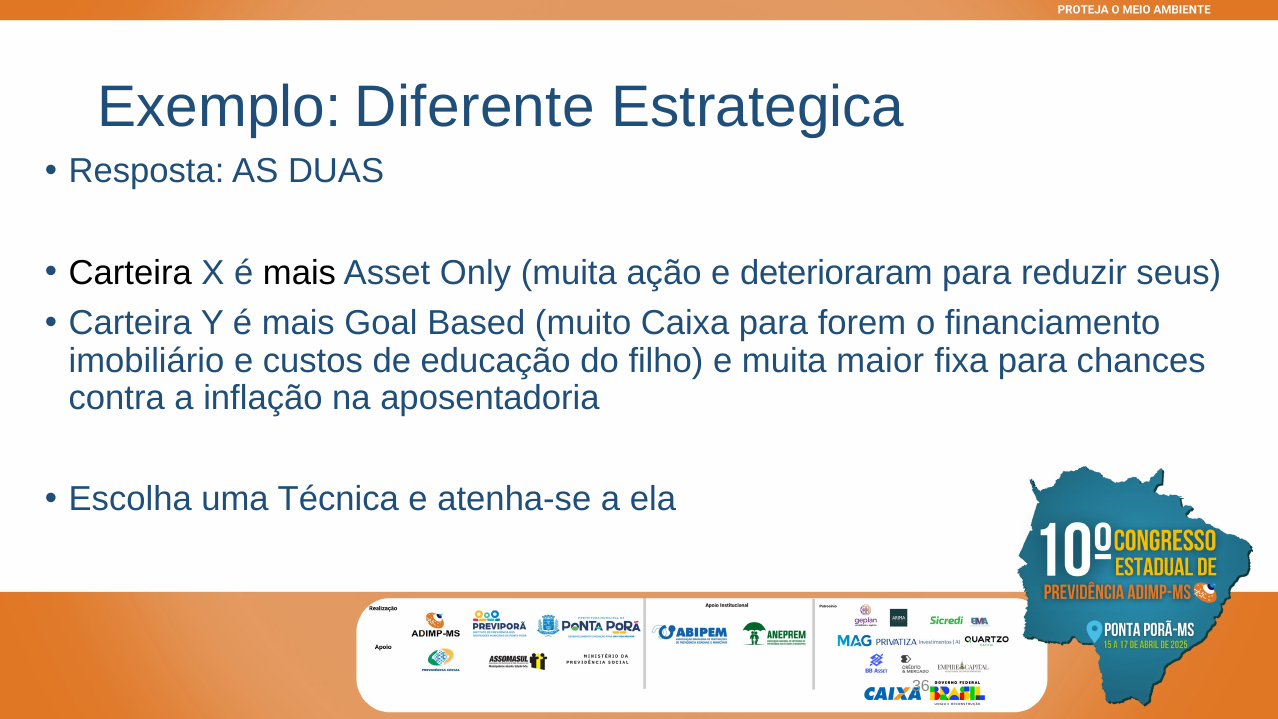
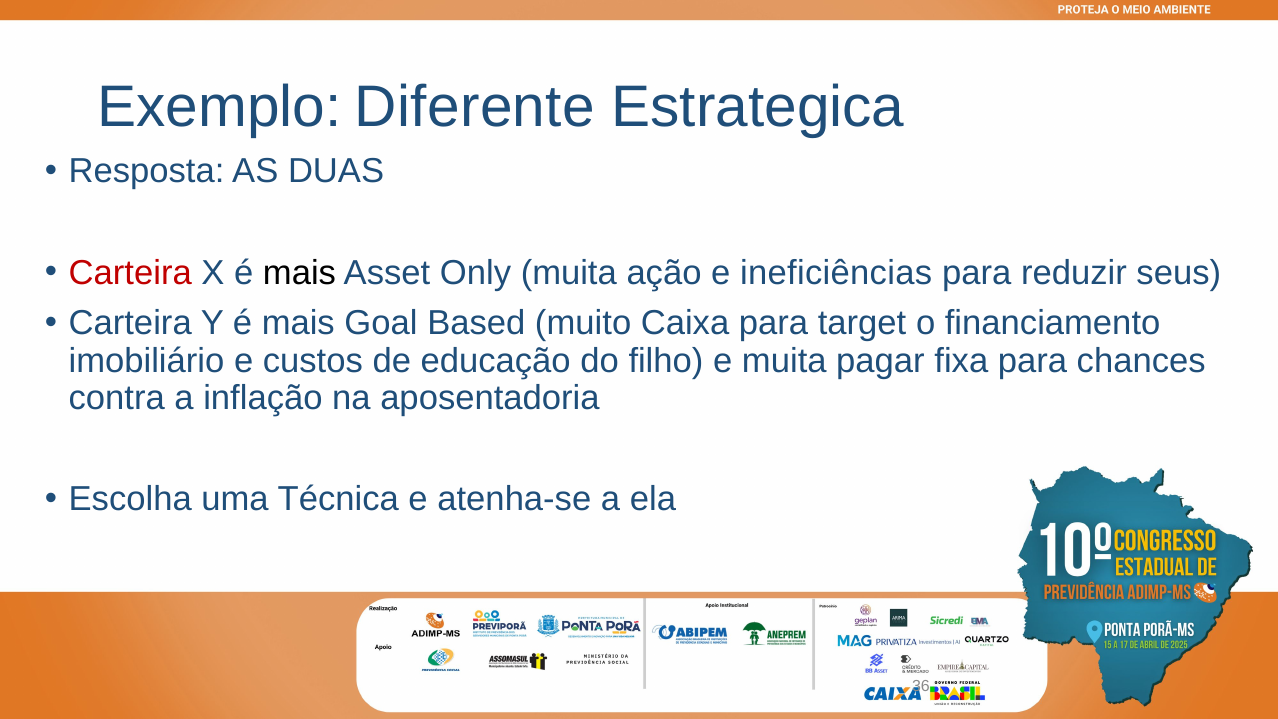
Carteira colour: black -> red (130, 273)
deterioraram: deterioraram -> ineficiências (836, 273)
forem: forem -> target (862, 323)
maior: maior -> pagar (880, 361)
